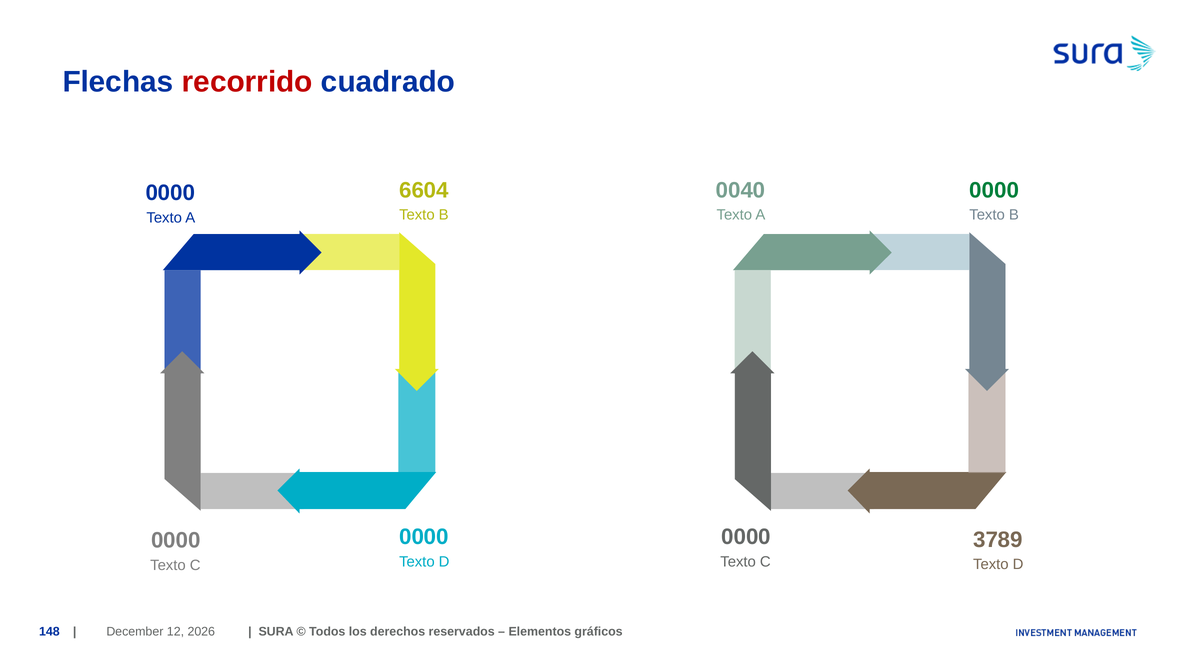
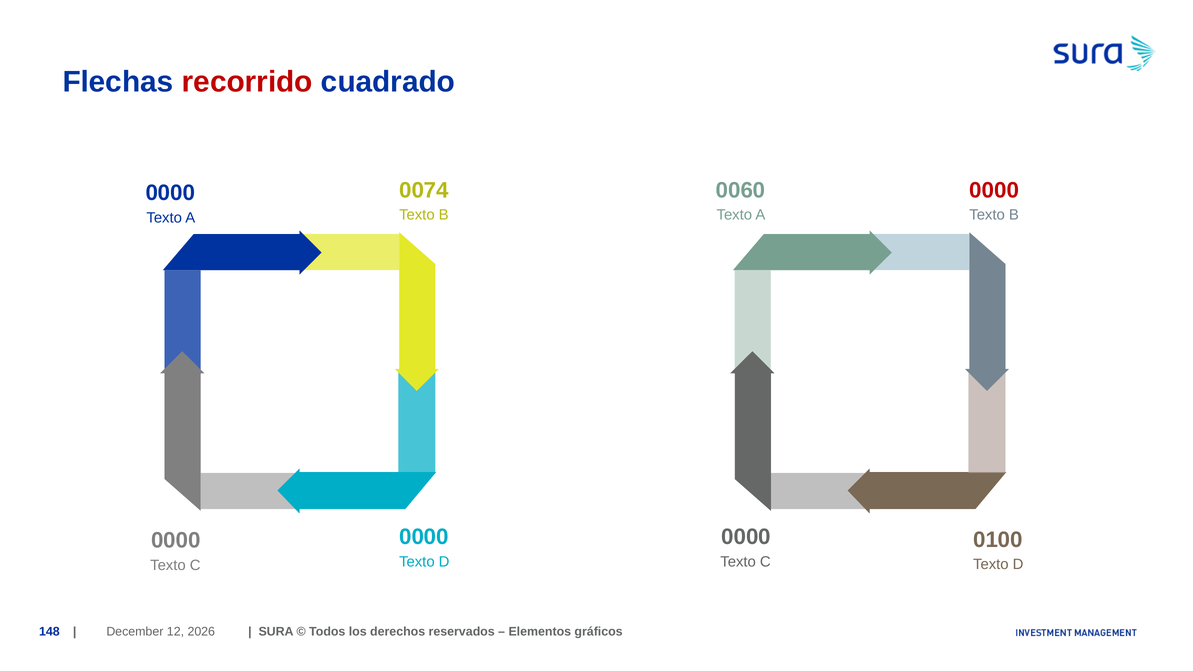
6604: 6604 -> 0074 (424, 190)
0040: 0040 -> 0060 (741, 190)
0000 colour: green -> red (994, 190)
3789: 3789 -> 0100 (998, 540)
